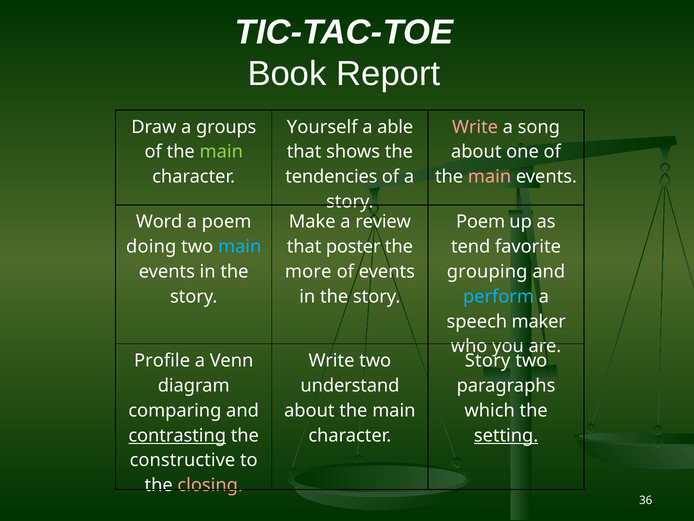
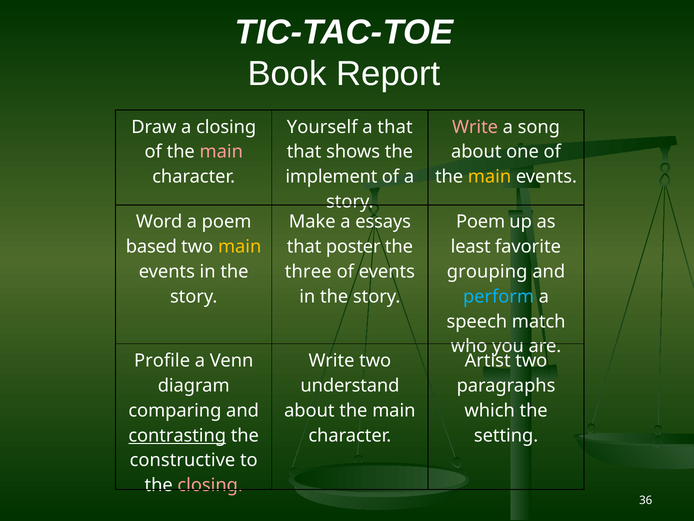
a groups: groups -> closing (226, 127)
a able: able -> that (395, 127)
main colour: light green -> pink (221, 152)
tendencies: tendencies -> implement (331, 177)
main colour: pink -> yellow (490, 177)
review: review -> essays (383, 222)
doing: doing -> based (151, 247)
main colour: light blue -> yellow (240, 247)
tend: tend -> least (471, 247)
more: more -> three (308, 271)
maker: maker -> match (539, 321)
Story: Story -> Artist (488, 360)
setting underline: present -> none (506, 435)
